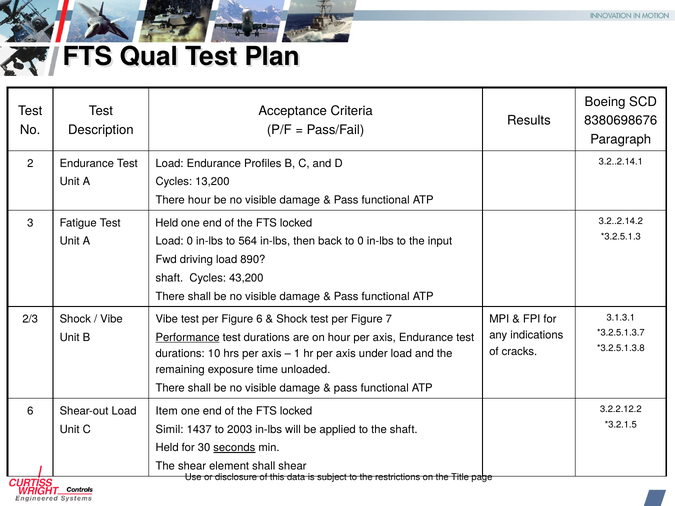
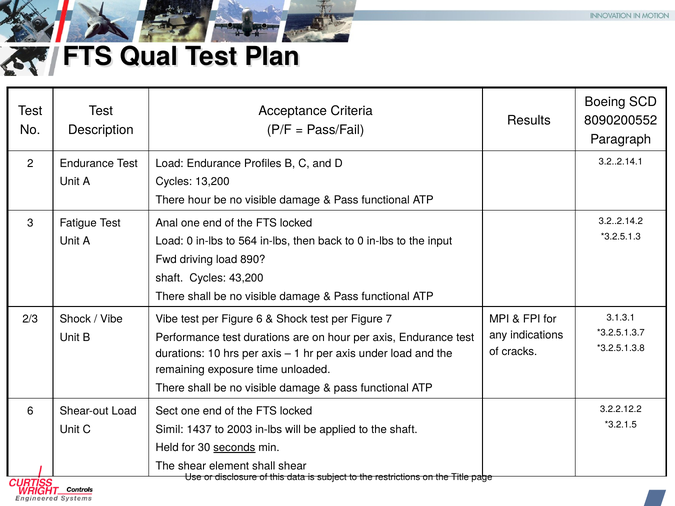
8380698676: 8380698676 -> 8090200552 (621, 121)
Held: Held -> Anal (167, 223)
Performance underline: present -> none (188, 338)
Item: Item -> Sect (167, 411)
